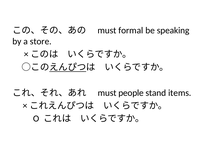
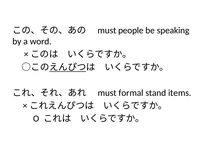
formal: formal -> people (131, 30)
store: store -> word (41, 41)
people: people -> formal (131, 93)
